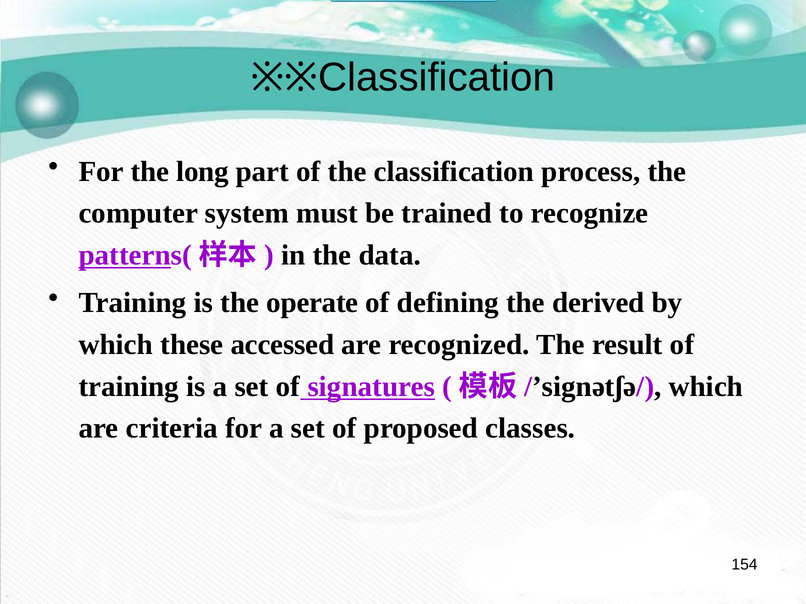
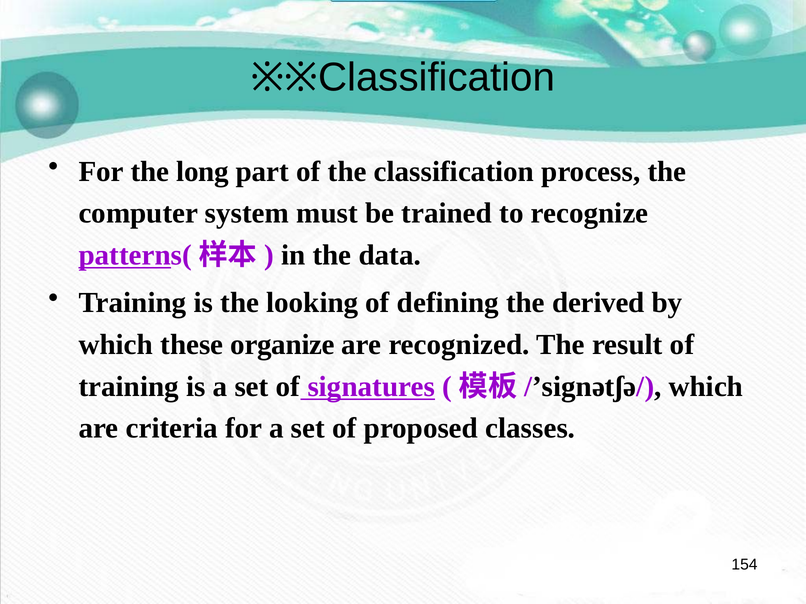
operate: operate -> looking (312, 303)
accessed: accessed -> organize (283, 345)
